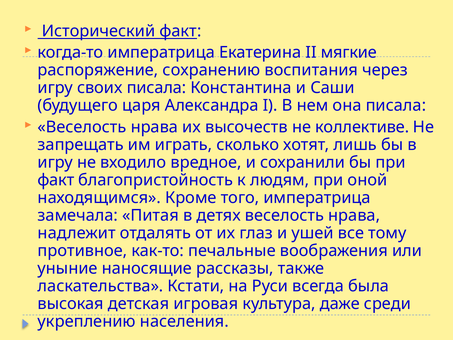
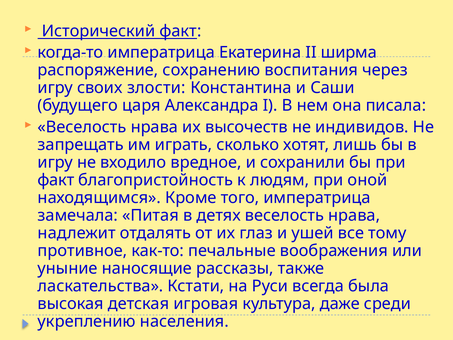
мягкие: мягкие -> ширма (349, 52)
своих писала: писала -> злости (156, 88)
коллективе: коллективе -> индивидов (362, 127)
